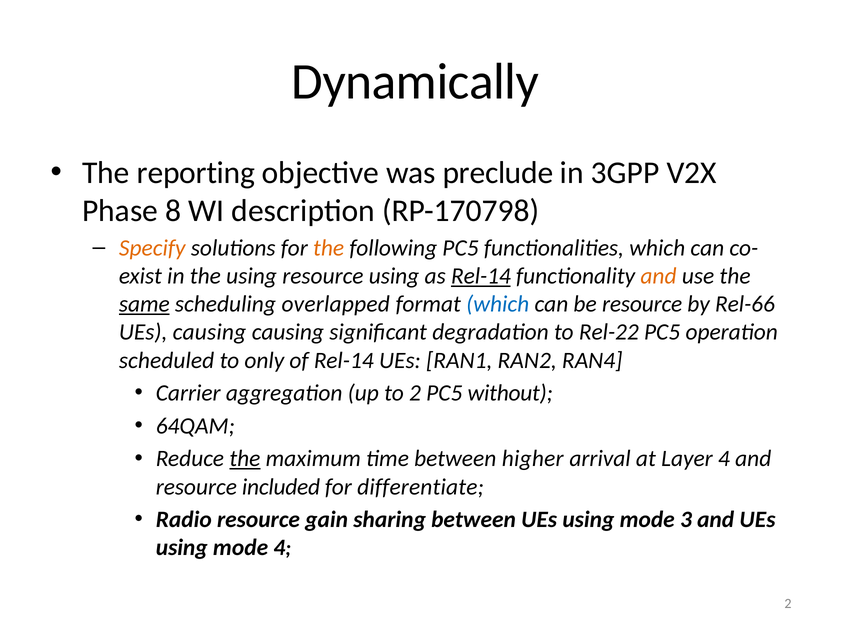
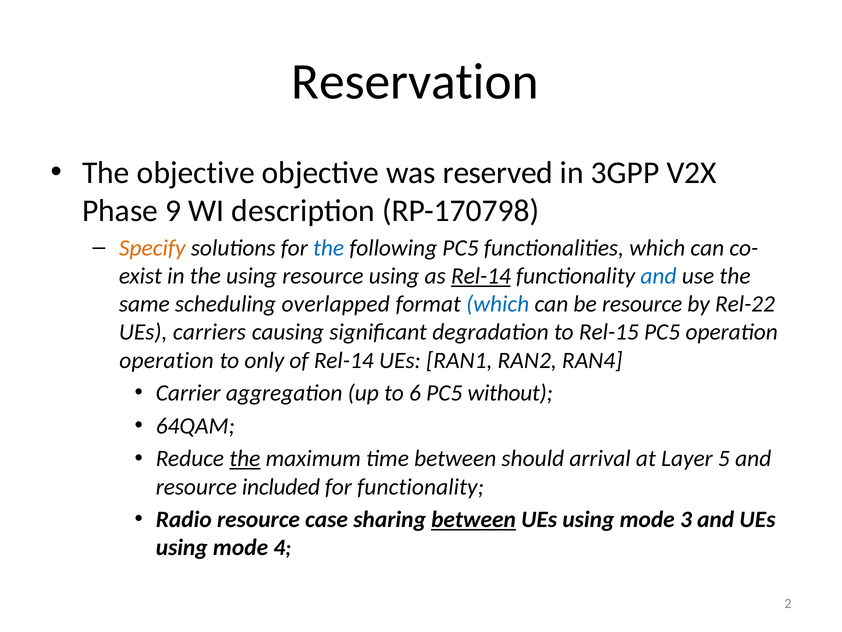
Dynamically: Dynamically -> Reservation (415, 82)
The reporting: reporting -> objective (196, 173)
preclude: preclude -> reserved (498, 173)
8: 8 -> 9 (173, 211)
the colour: orange -> blue (329, 248)
and colour: orange -> blue (658, 276)
same underline: present -> none (144, 304)
Rel-66: Rel-66 -> Rel-22 (745, 304)
UEs causing: causing -> carriers (209, 332)
Rel-22: Rel-22 -> Rel-15 (609, 332)
scheduled: scheduled -> operation (166, 360)
to 2: 2 -> 6 (415, 393)
higher: higher -> should (533, 458)
Layer 4: 4 -> 5 (724, 458)
for differentiate: differentiate -> functionality (421, 486)
gain: gain -> case (327, 519)
between underline: none -> present (474, 519)
